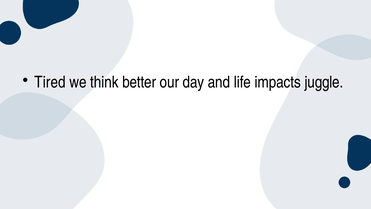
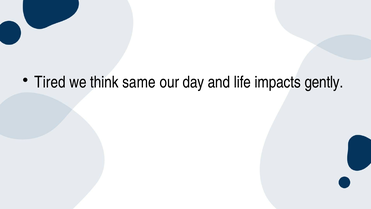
better: better -> same (139, 82)
juggle: juggle -> gently (324, 82)
